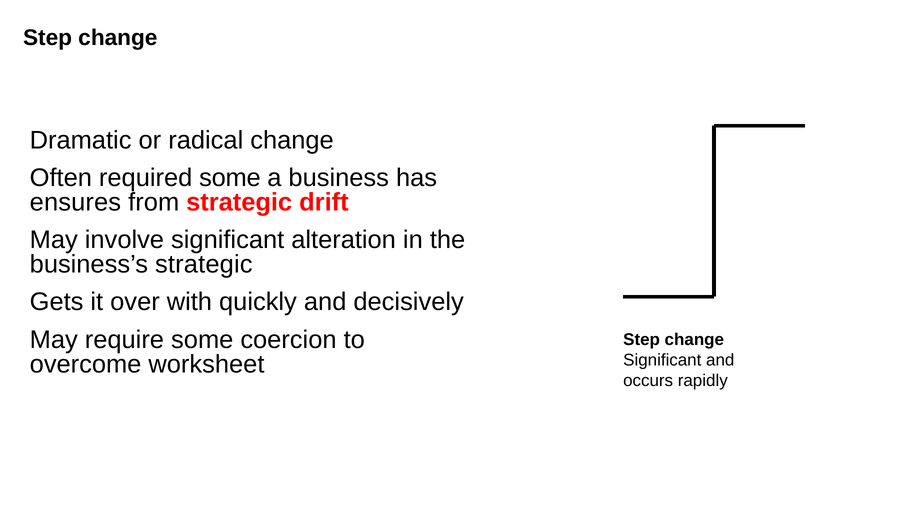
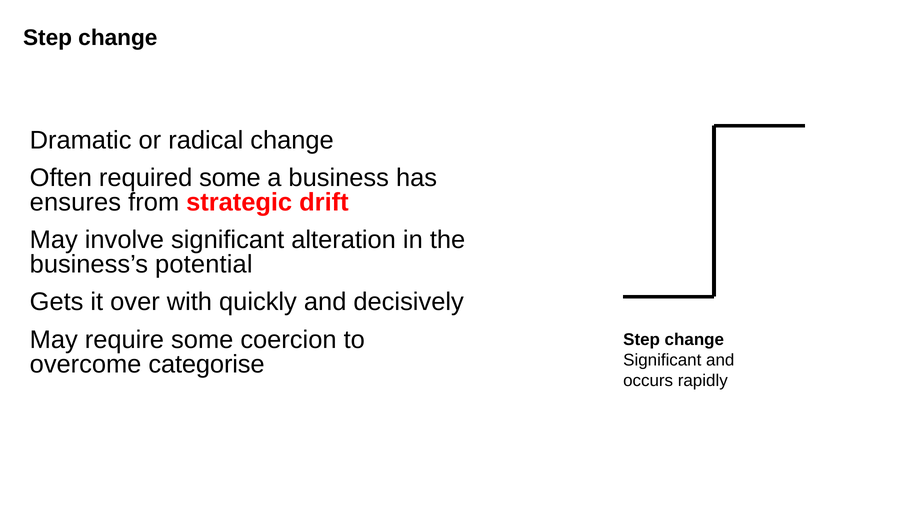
business’s strategic: strategic -> potential (204, 264)
worksheet: worksheet -> categorise (207, 364)
